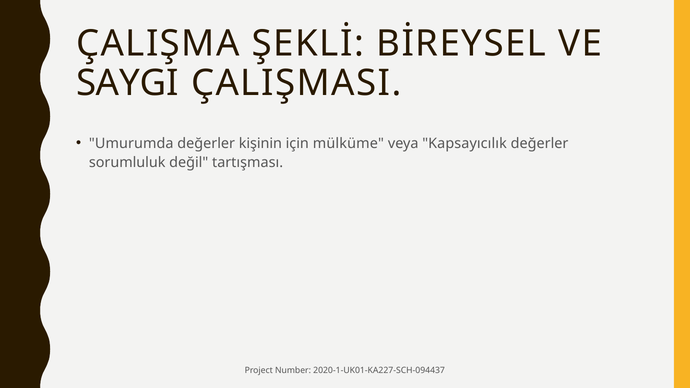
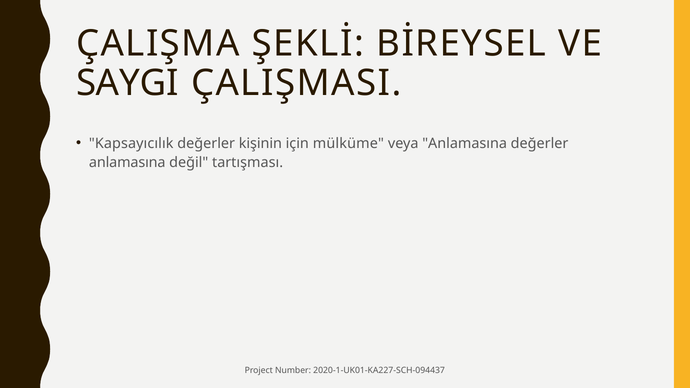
Umurumda: Umurumda -> Kapsayıcılık (131, 143)
veya Kapsayıcılık: Kapsayıcılık -> Anlamasına (465, 143)
sorumluluk: sorumluluk -> anlamasına (127, 162)
